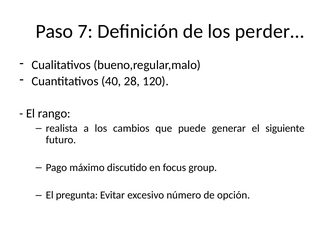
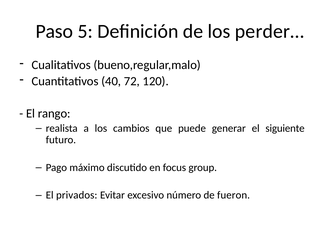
7: 7 -> 5 (85, 31)
28: 28 -> 72 (132, 81)
pregunta: pregunta -> privados (77, 195)
opción: opción -> fueron (234, 195)
